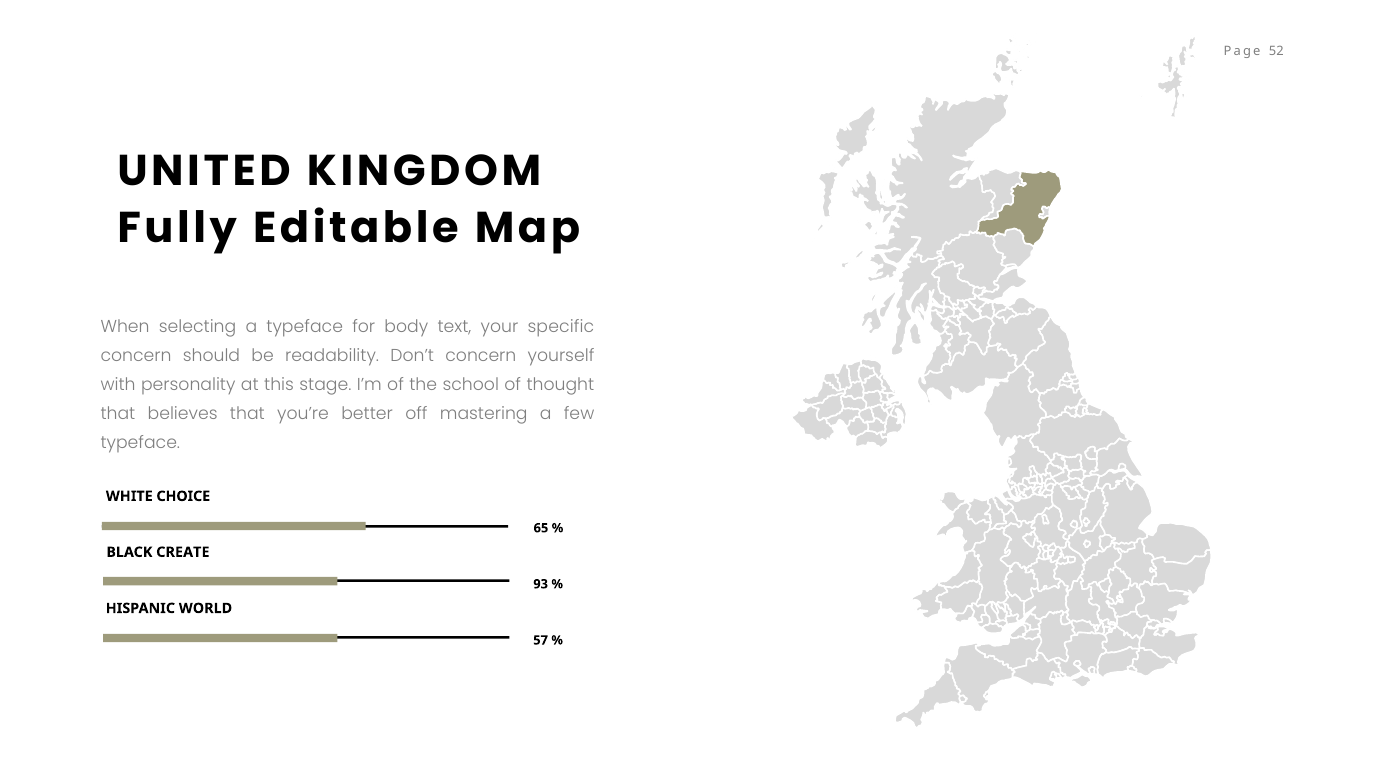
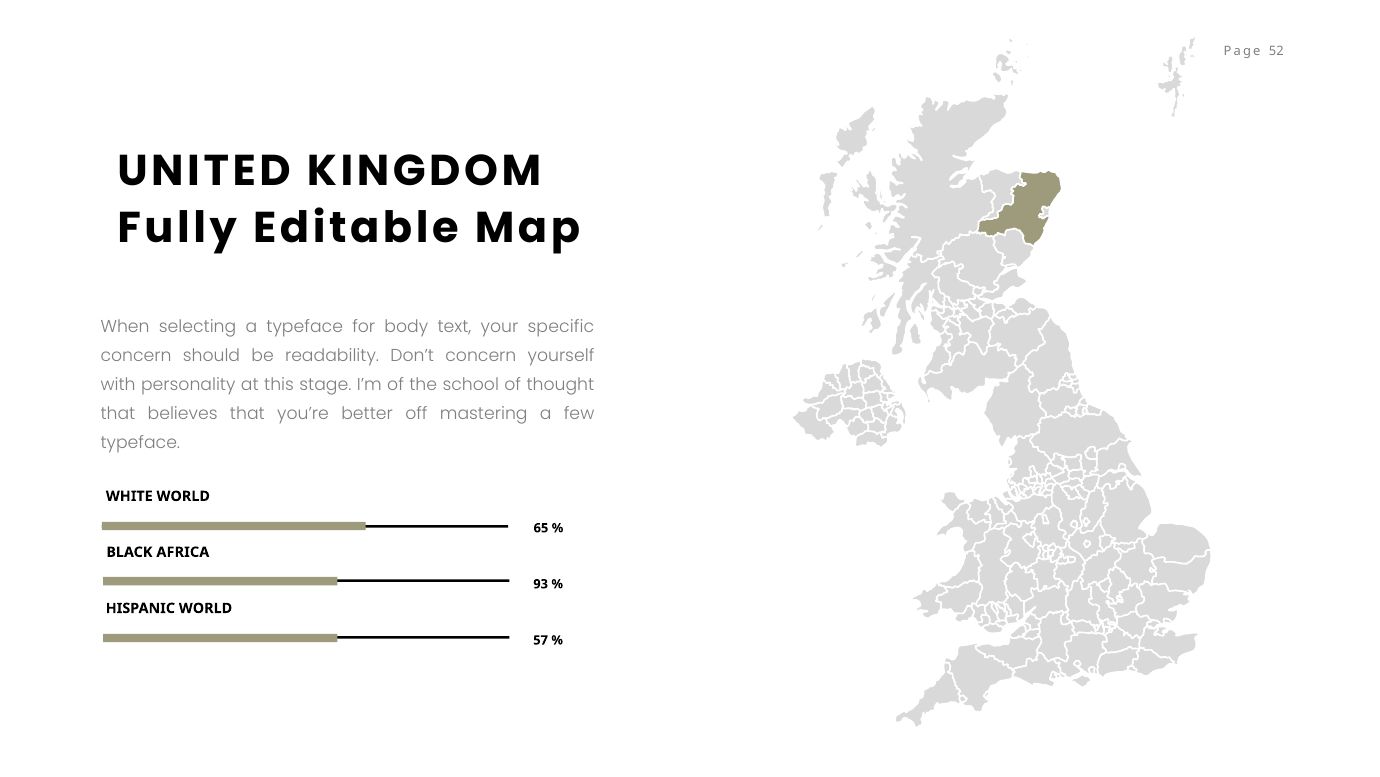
WHITE CHOICE: CHOICE -> WORLD (183, 496)
CREATE: CREATE -> AFRICA (183, 552)
